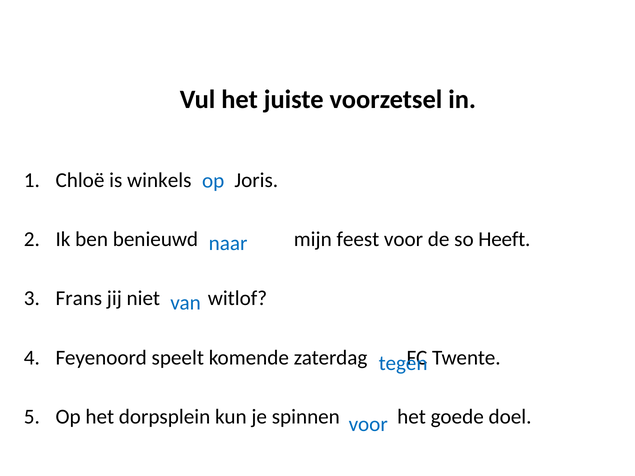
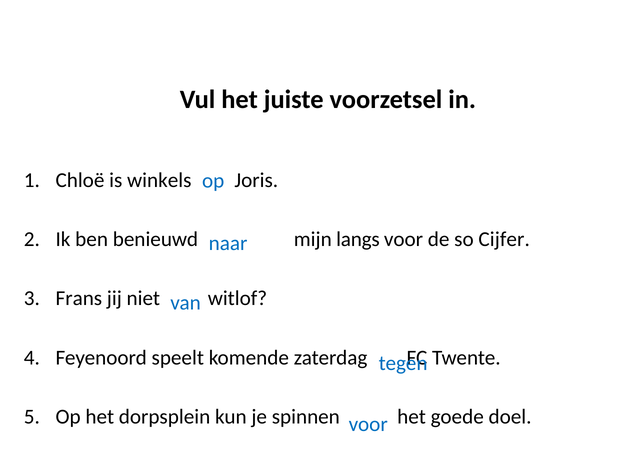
feest: feest -> langs (358, 239)
Heeft: Heeft -> Cijfer (504, 239)
